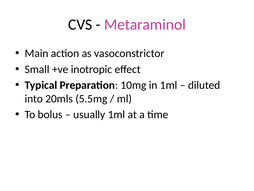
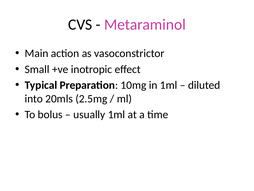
5.5mg: 5.5mg -> 2.5mg (91, 98)
